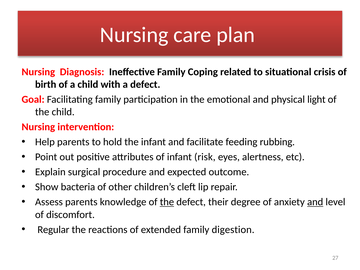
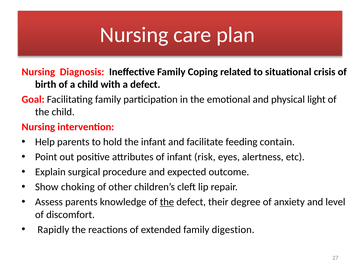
rubbing: rubbing -> contain (277, 142)
bacteria: bacteria -> choking (78, 187)
and underline: present -> none (315, 202)
Regular: Regular -> Rapidly (53, 230)
